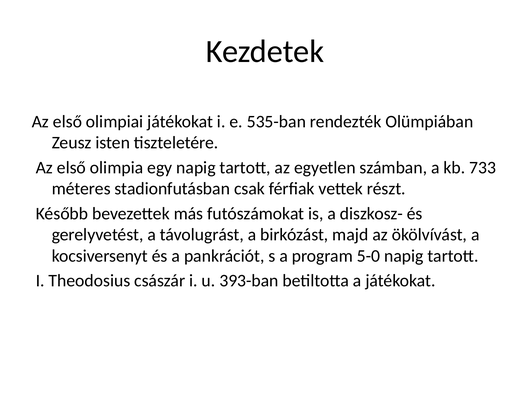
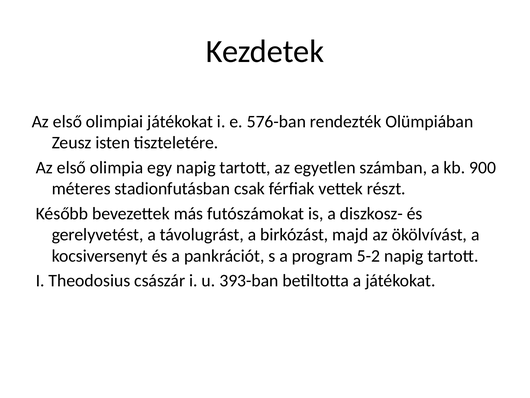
535-ban: 535-ban -> 576-ban (276, 121)
733: 733 -> 900 (483, 167)
5-0: 5-0 -> 5-2 (369, 256)
